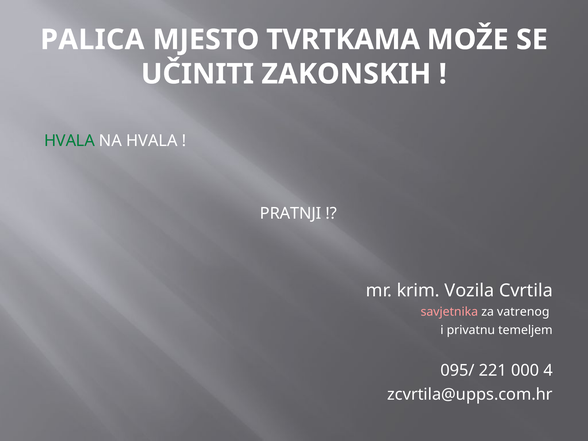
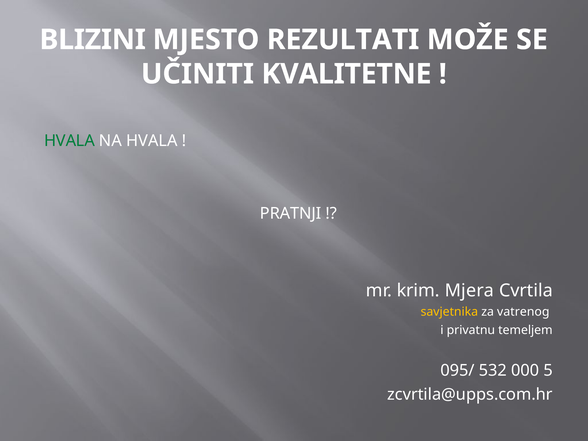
PALICA: PALICA -> BLIZINI (93, 40)
TVRTKAMA: TVRTKAMA -> REZULTATI (343, 40)
ZAKONSKIH: ZAKONSKIH -> KVALITETNE (347, 74)
Vozila: Vozila -> Mjera (469, 290)
savjetnika colour: pink -> yellow (449, 312)
221: 221 -> 532 (493, 370)
4: 4 -> 5 (548, 370)
